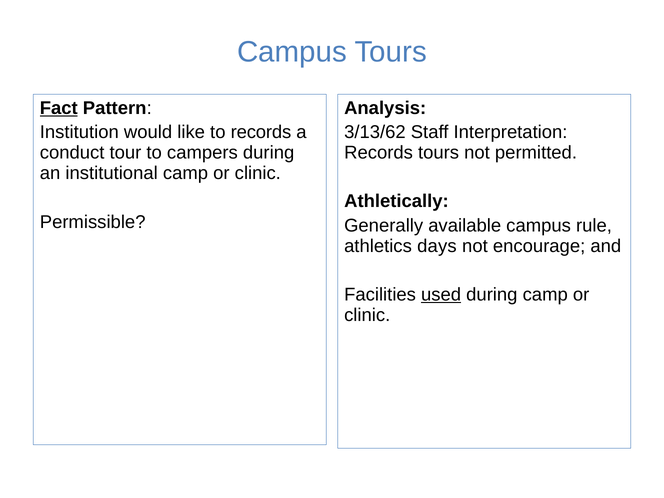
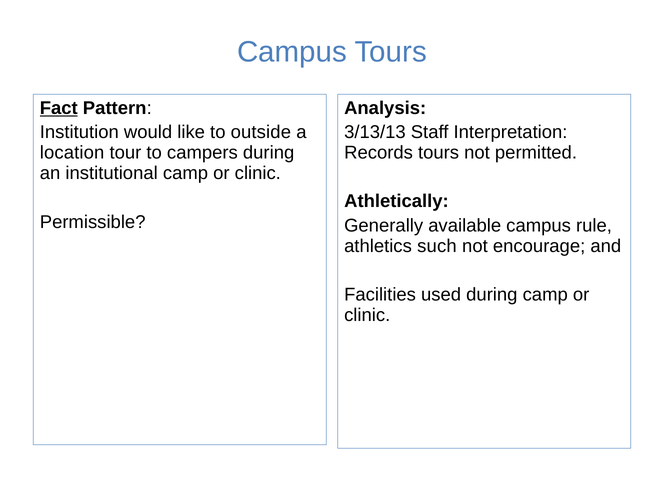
to records: records -> outside (261, 132)
3/13/62: 3/13/62 -> 3/13/13 (375, 132)
conduct: conduct -> location (72, 153)
days: days -> such (437, 246)
used underline: present -> none (441, 295)
